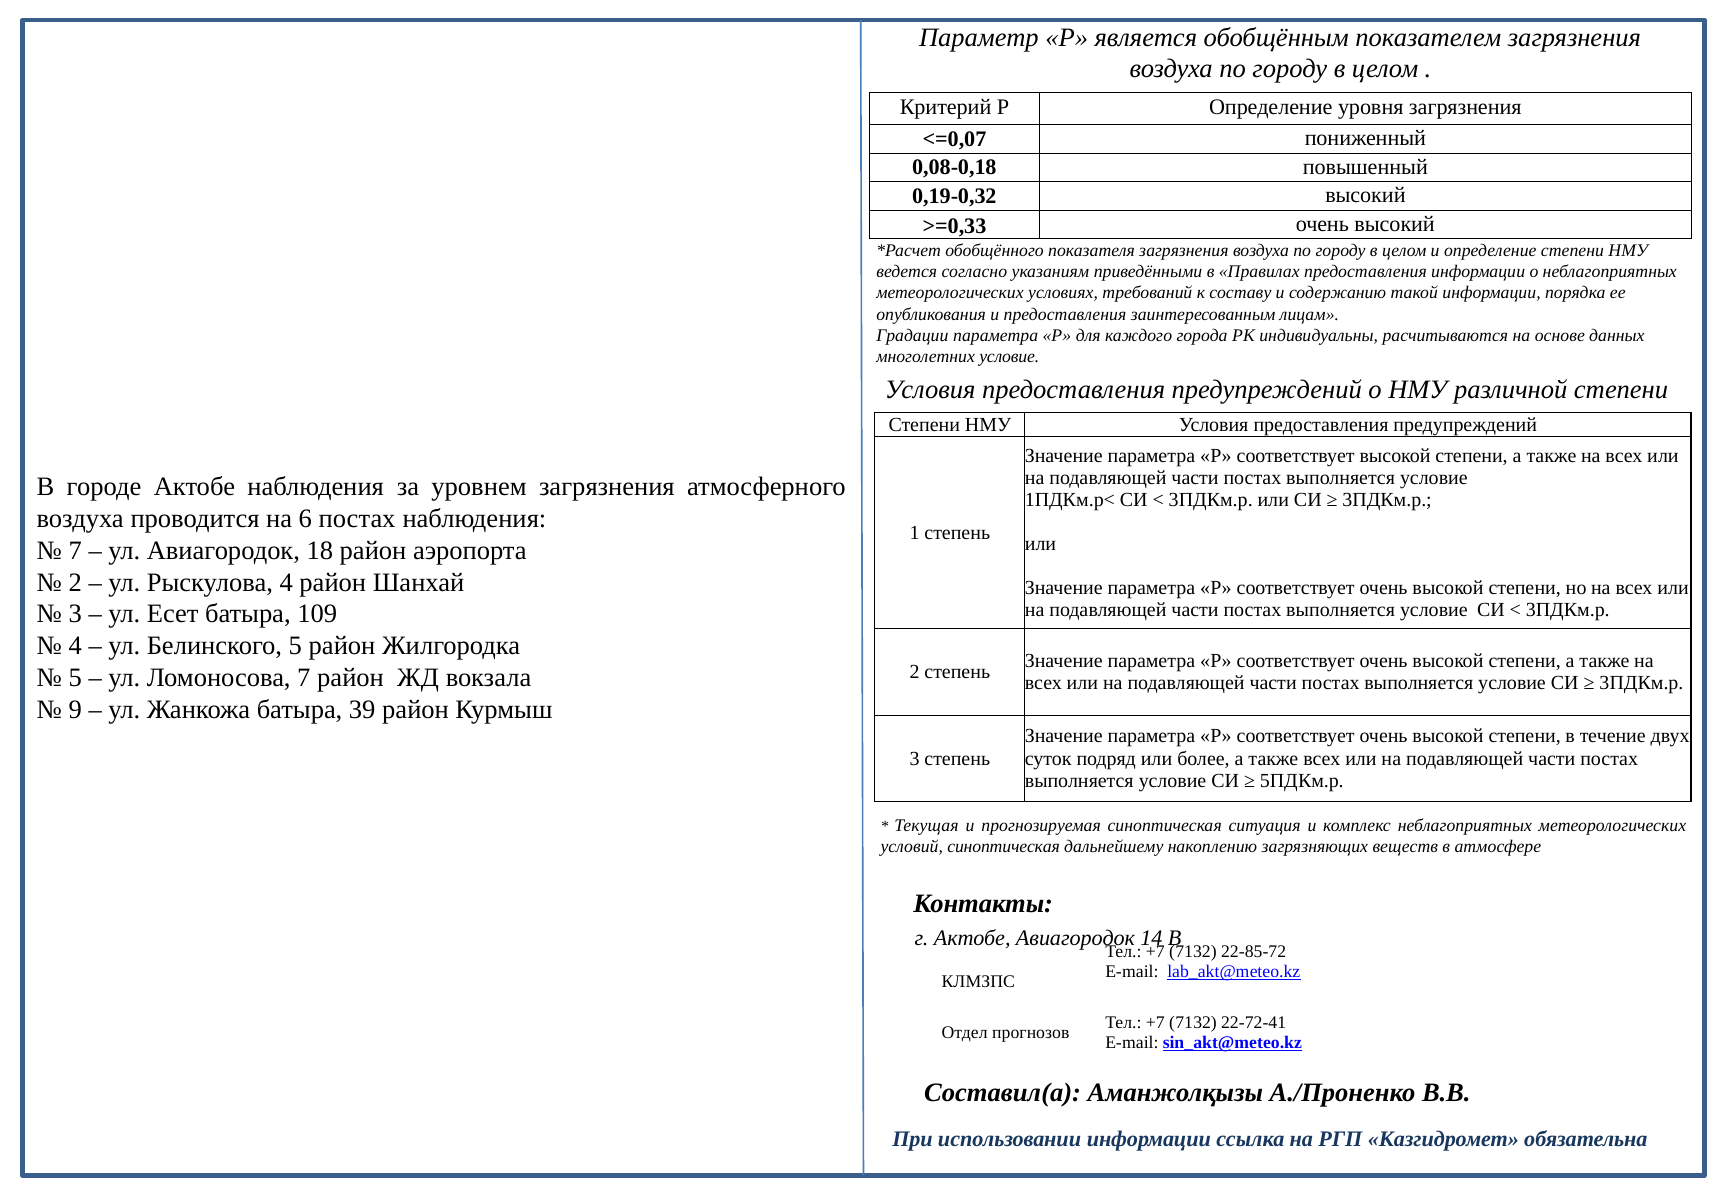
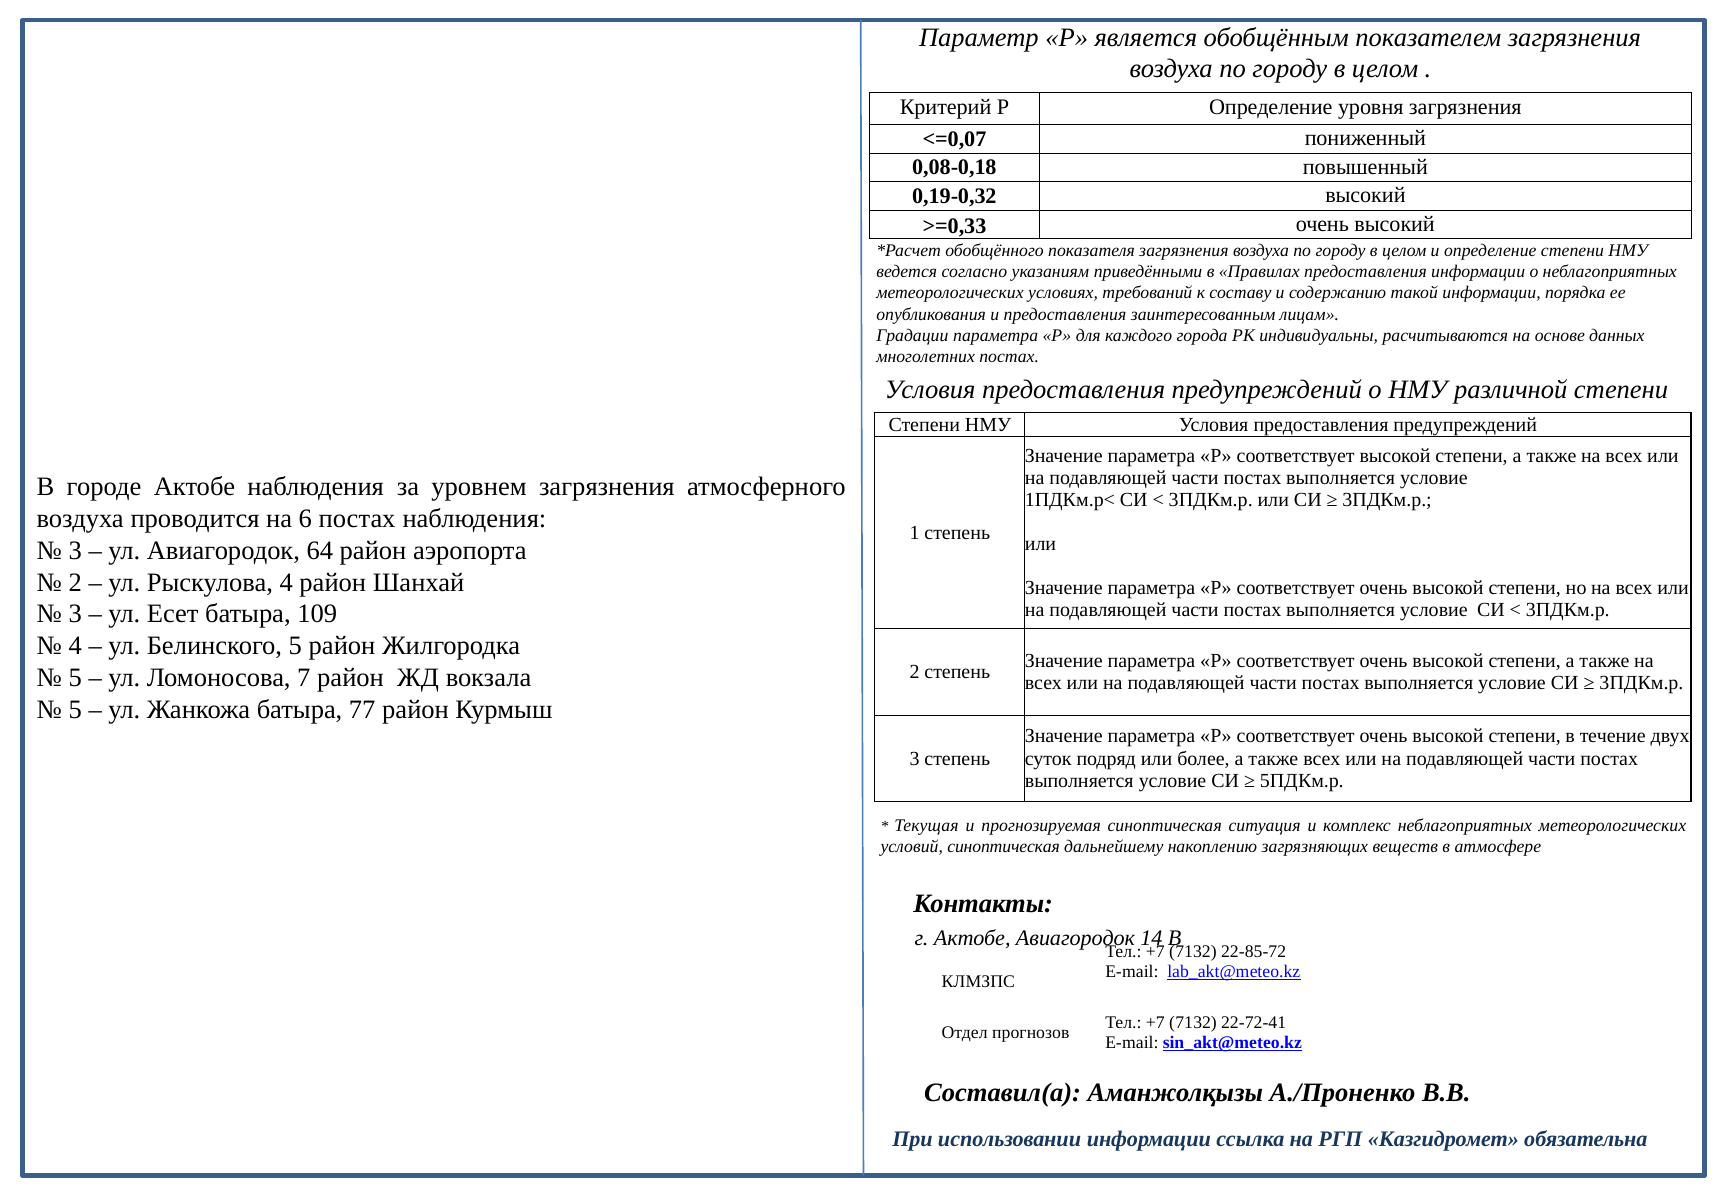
многолетних условие: условие -> постах (1009, 357)
7: 7 -> 3 (75, 550)
18: 18 -> 64 (320, 550)
9: 9 -> 5 (75, 710)
39: 39 -> 77 (362, 710)
